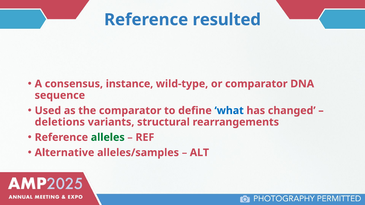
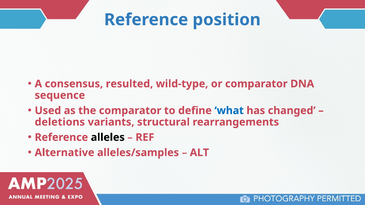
resulted: resulted -> position (227, 20)
instance: instance -> resulted (129, 84)
alleles colour: green -> black (108, 138)
